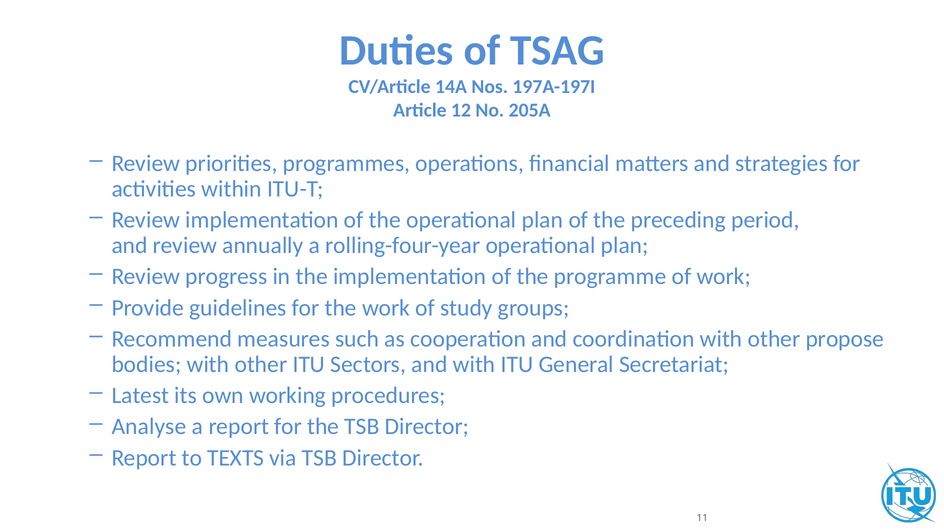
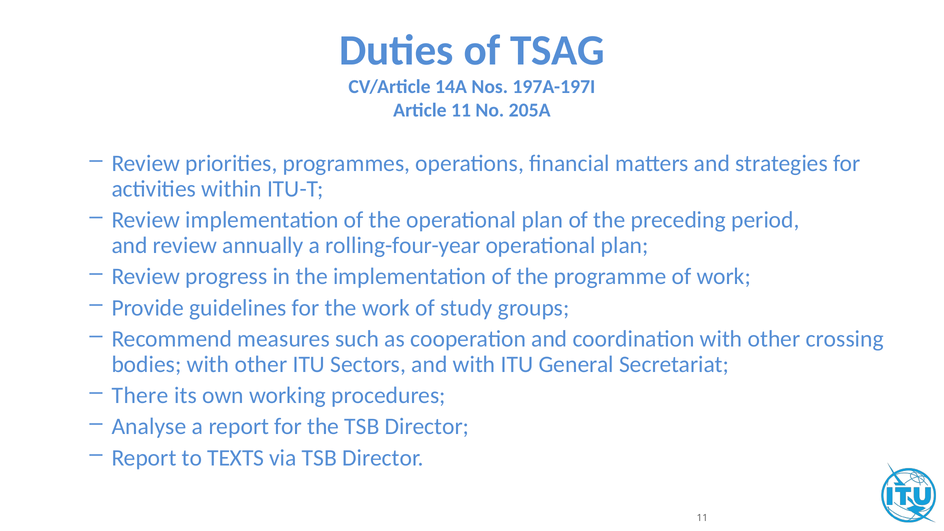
Article 12: 12 -> 11 (461, 110)
propose: propose -> crossing (845, 339)
Latest: Latest -> There (140, 396)
